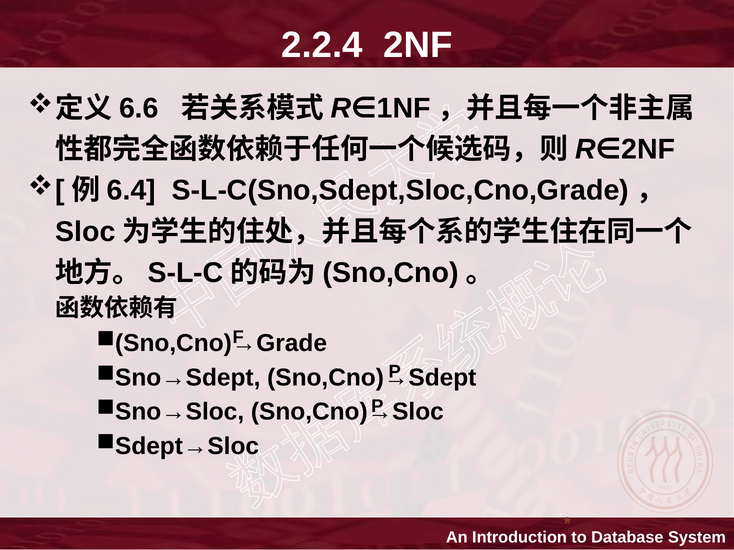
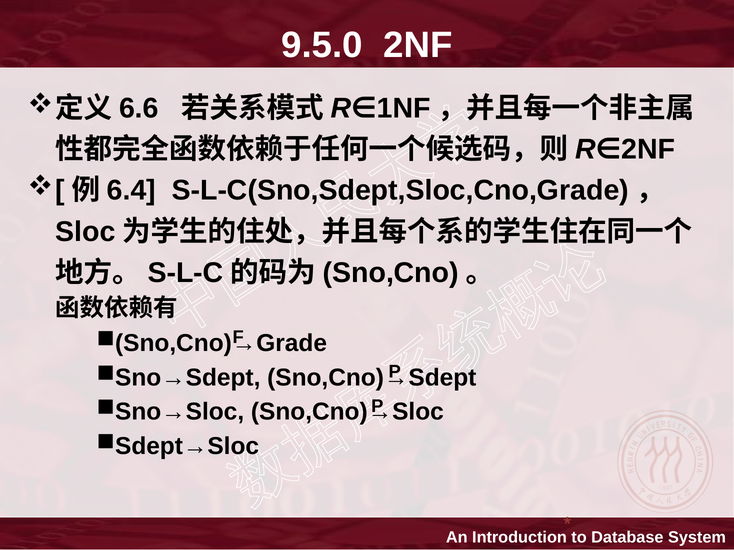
2.2.4: 2.2.4 -> 9.5.0 (322, 45)
